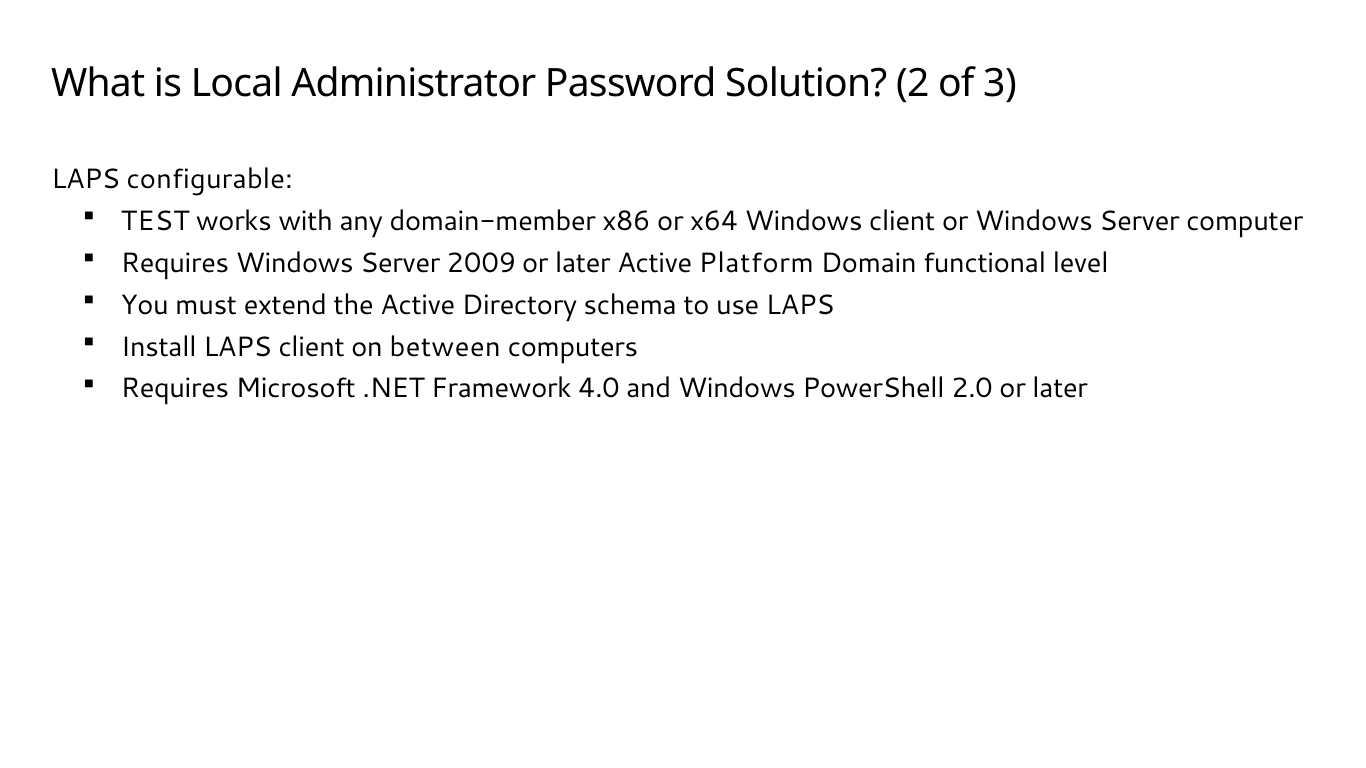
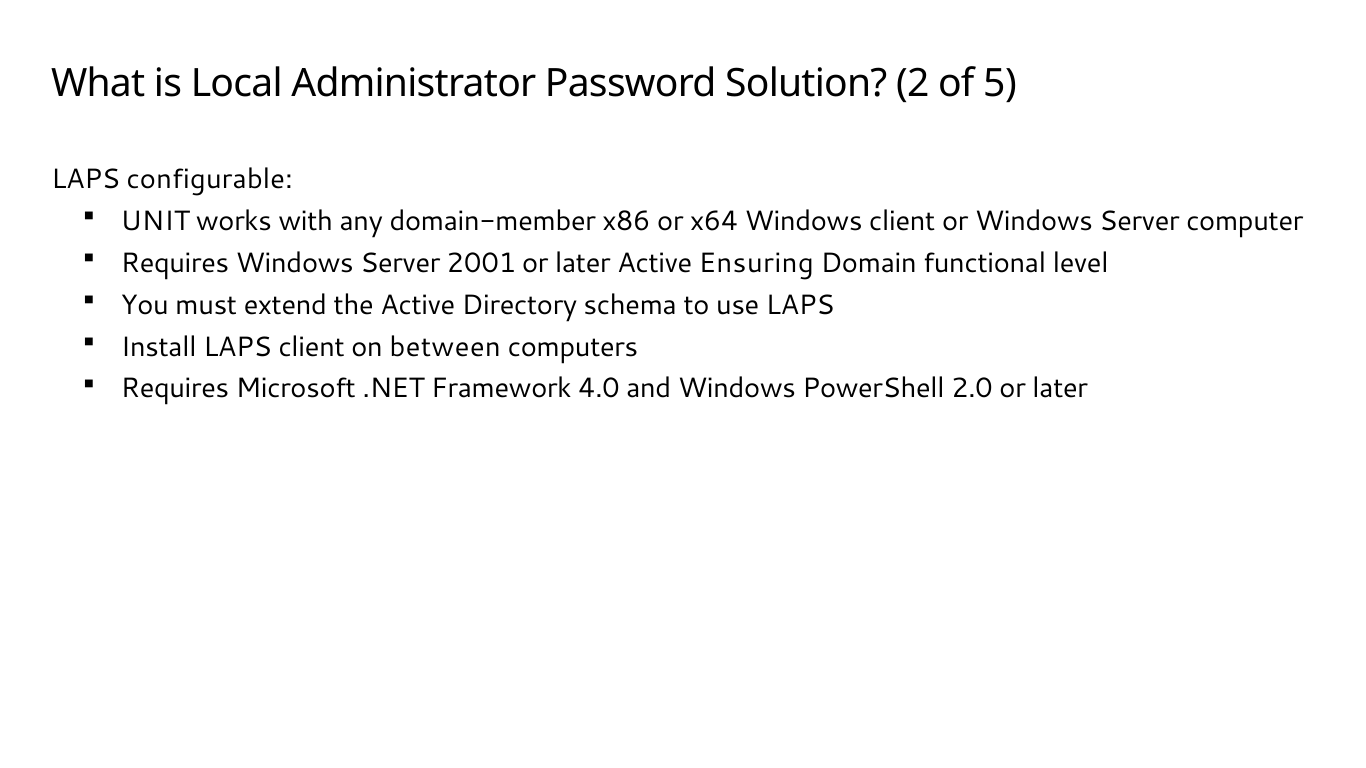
3: 3 -> 5 (1000, 83)
TEST: TEST -> UNIT (155, 221)
2009: 2009 -> 2001 (481, 263)
Platform: Platform -> Ensuring (756, 263)
